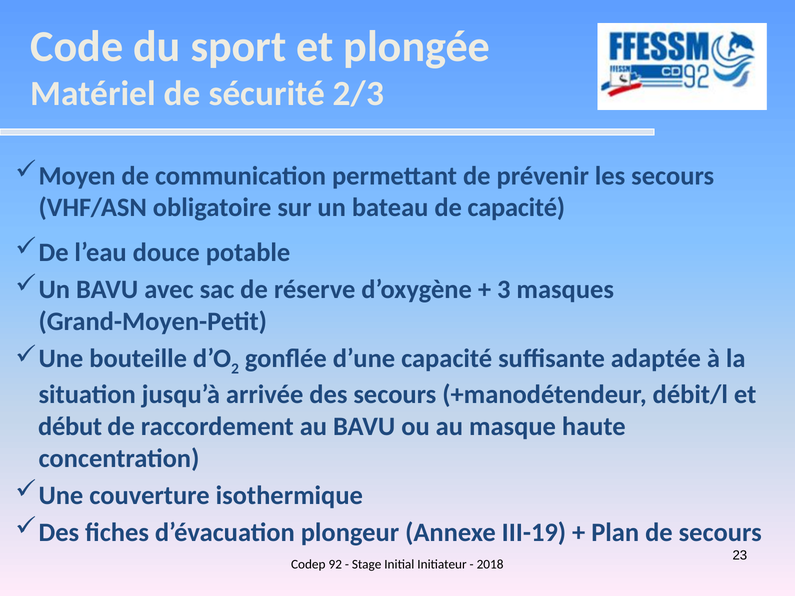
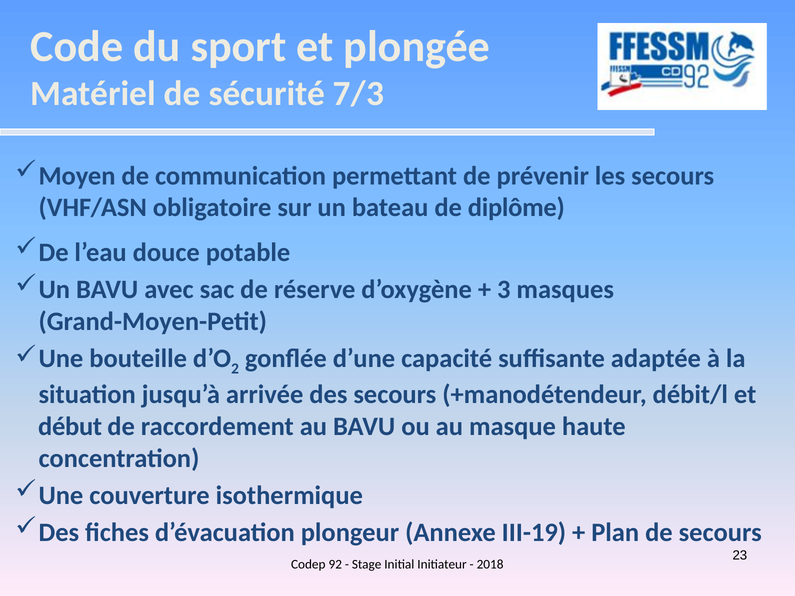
2/3: 2/3 -> 7/3 (358, 94)
de capacité: capacité -> diplôme (516, 208)
